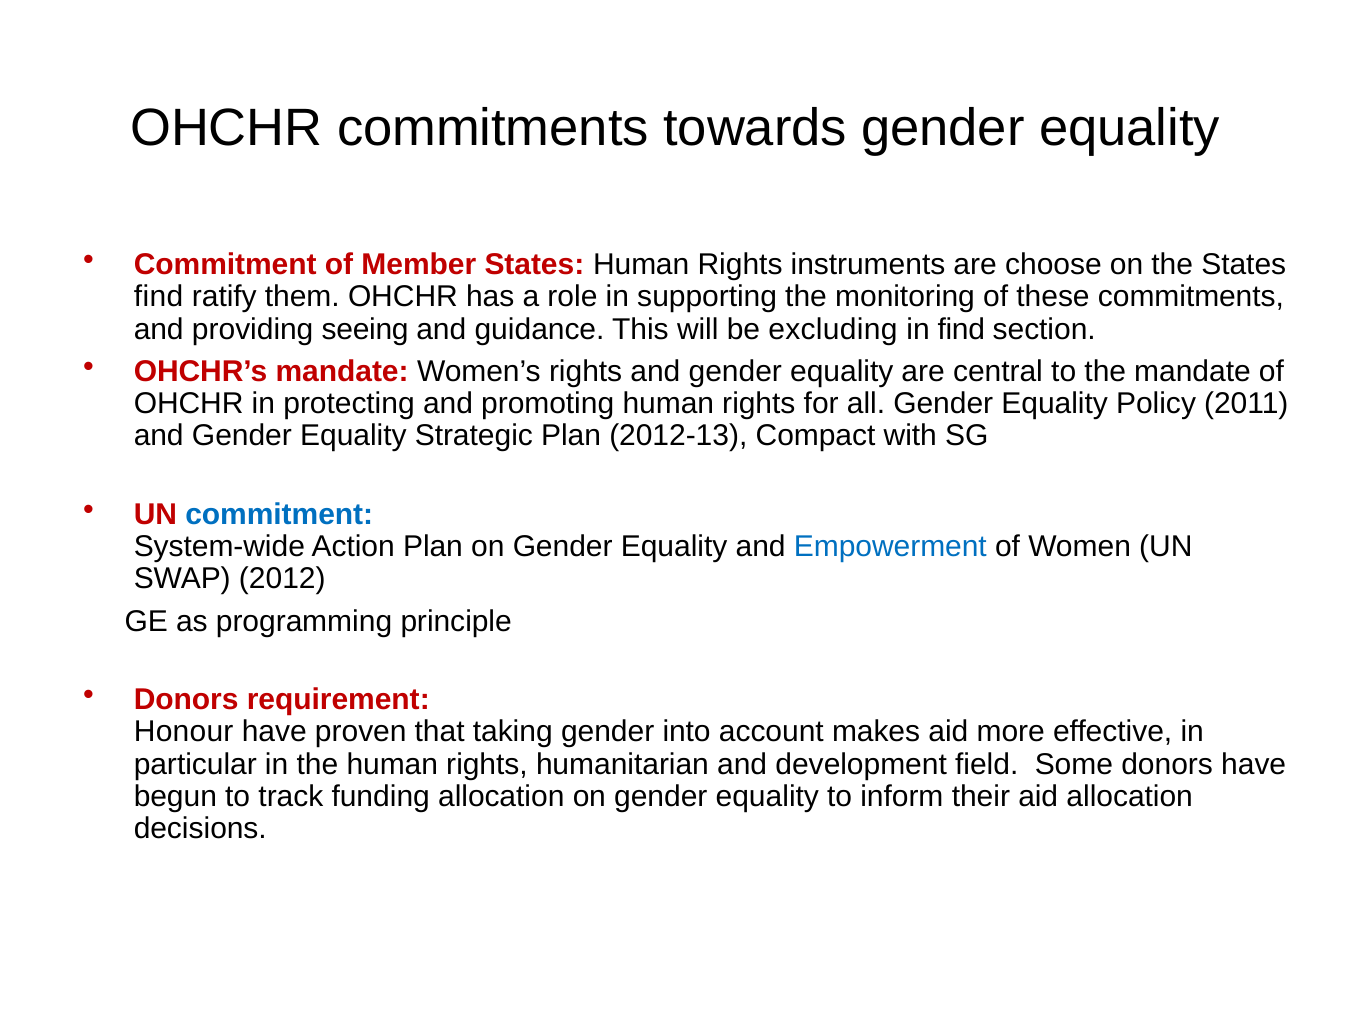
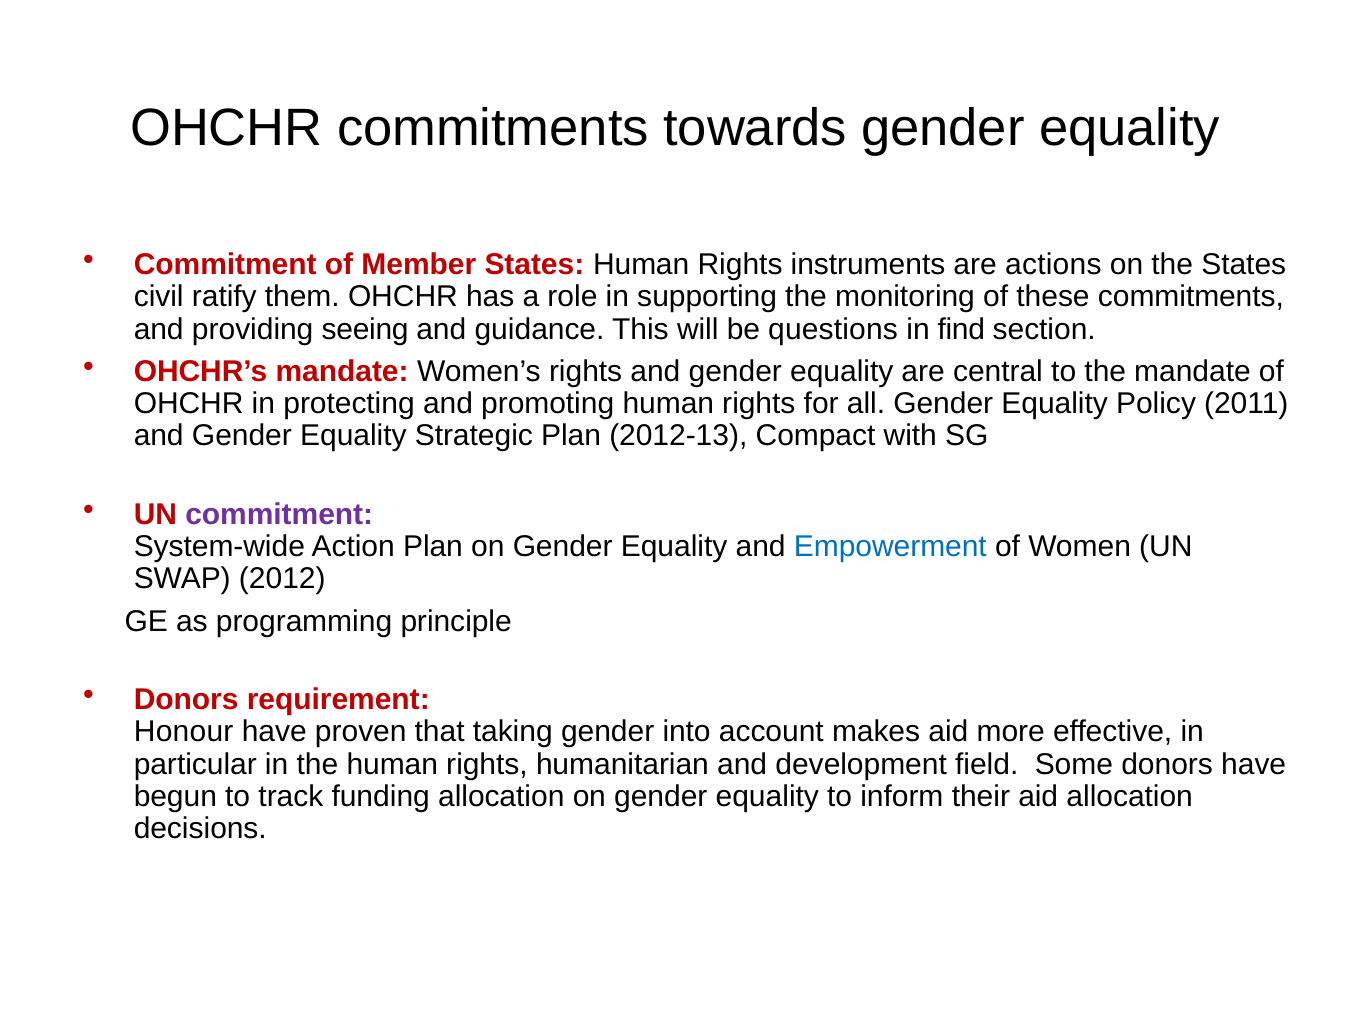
choose: choose -> actions (1053, 264)
find: find -> civil (159, 297)
excluding: excluding -> questions (833, 329)
commitment colour: blue -> purple (279, 514)
